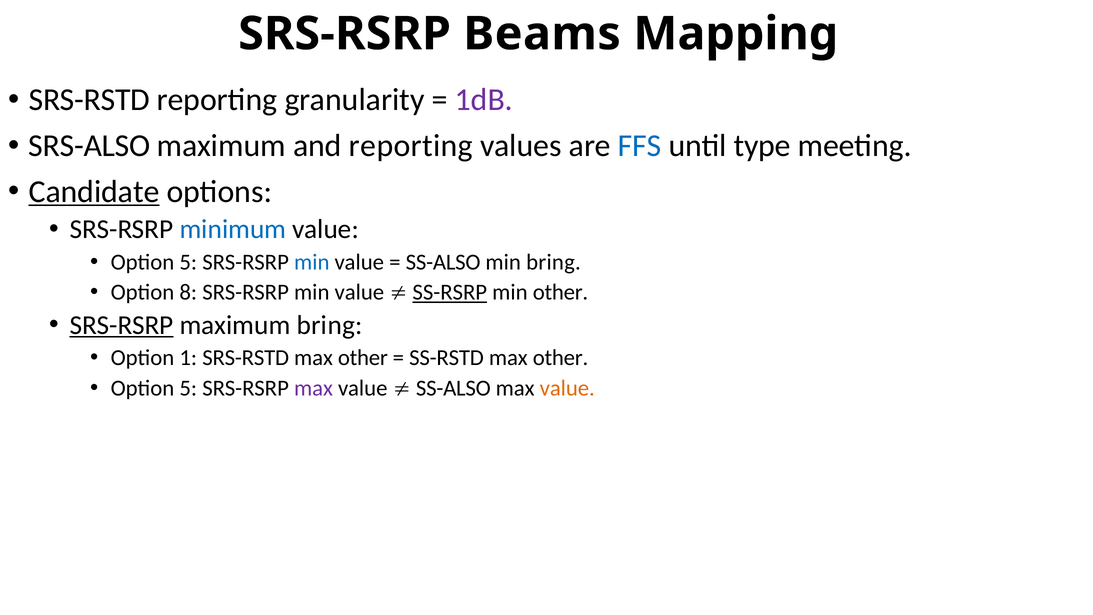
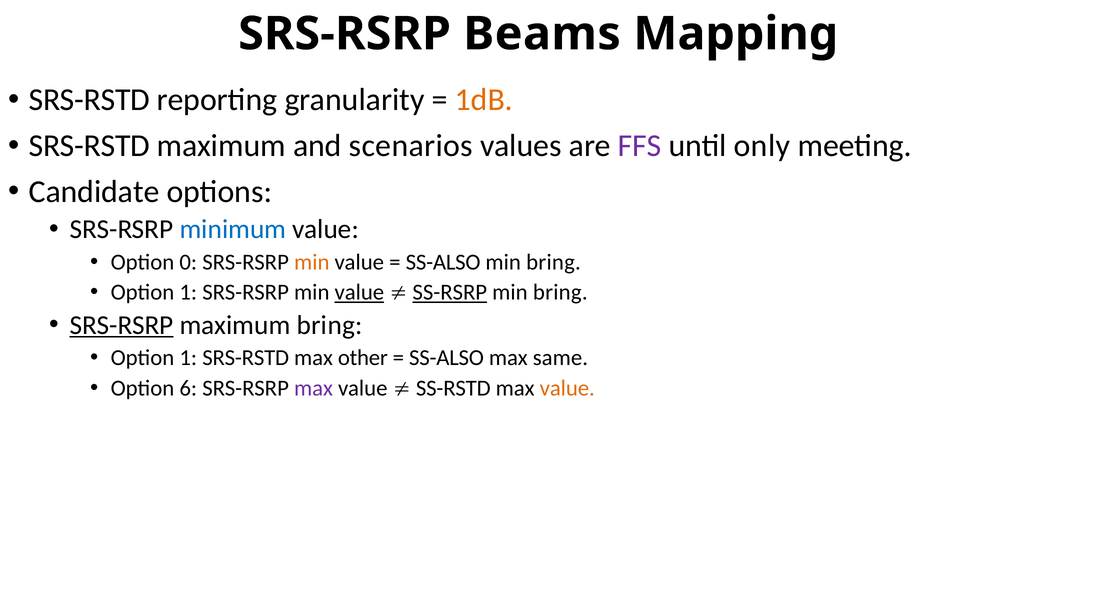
1dB colour: purple -> orange (484, 100)
SRS-ALSO: SRS-ALSO -> SRS-RSTD (89, 146)
and reporting: reporting -> scenarios (411, 146)
FFS colour: blue -> purple (640, 146)
type: type -> only (762, 146)
Candidate underline: present -> none (94, 191)
5: 5 -> 0 (188, 262)
min colour: blue -> orange (312, 262)
8: 8 -> 1 (188, 292)
value underline: none -> present (359, 292)
other: other -> bring (560, 292)
SS-RSTD: SS-RSTD -> SS-ALSO (447, 358)
other: other -> same (560, 358)
5: 5 -> 6 (188, 388)
SS-ALSO: SS-ALSO -> SS-RSTD (453, 388)
